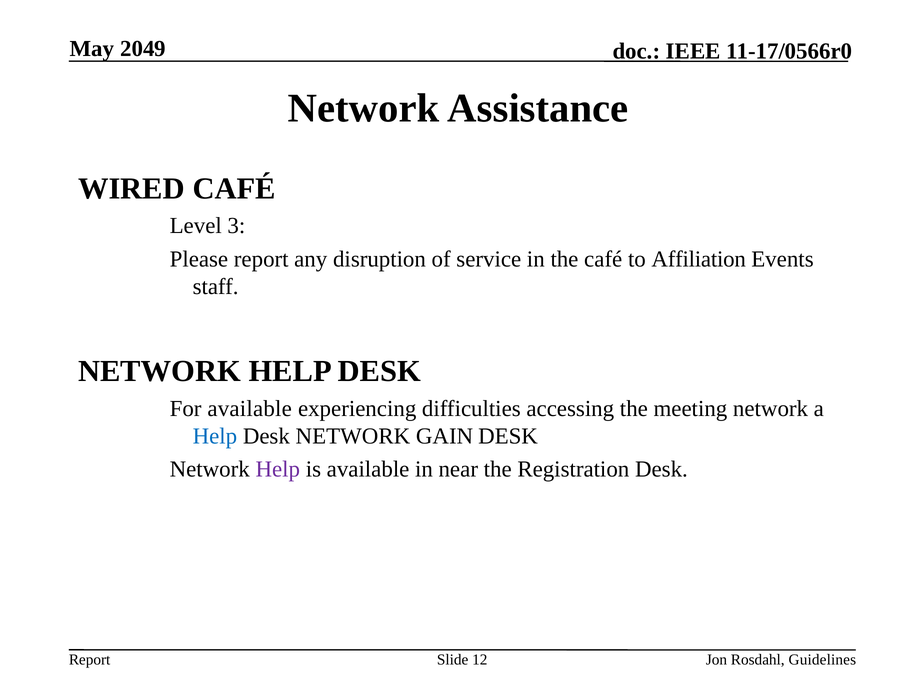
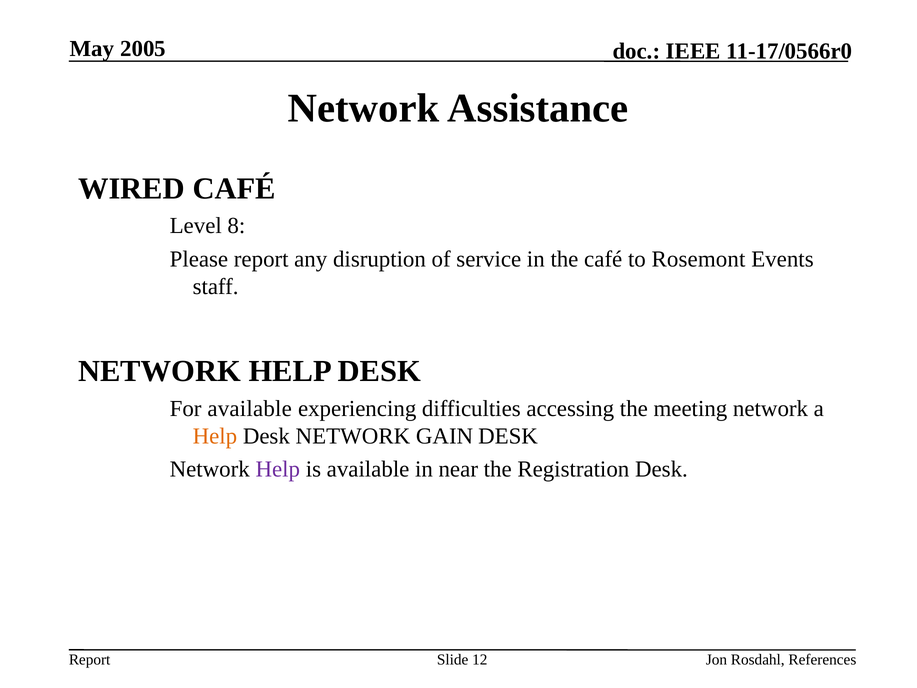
2049: 2049 -> 2005 (143, 49)
3: 3 -> 8 (236, 226)
Affiliation: Affiliation -> Rosemont (698, 259)
Help colour: blue -> orange (215, 436)
Guidelines: Guidelines -> References (822, 660)
